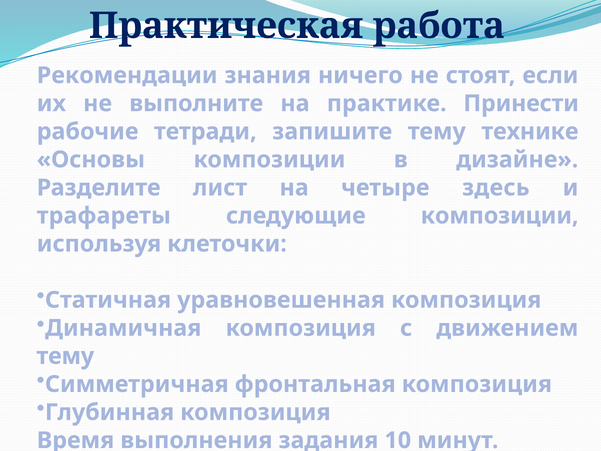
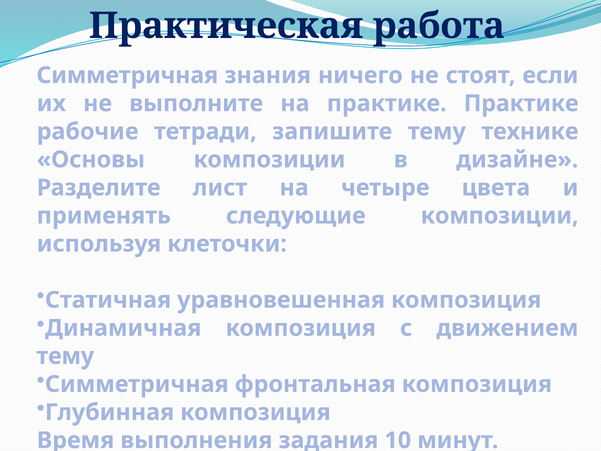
Рекомендации: Рекомендации -> Симметричная (127, 75)
практике Принести: Принести -> Практике (521, 103)
здесь: здесь -> цвета (496, 188)
трафареты: трафареты -> применять (104, 216)
